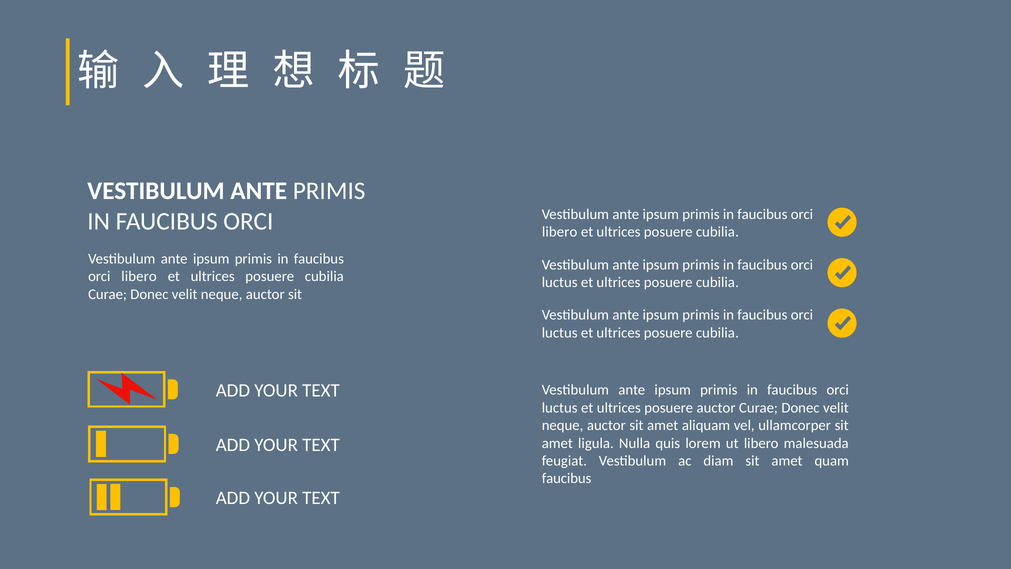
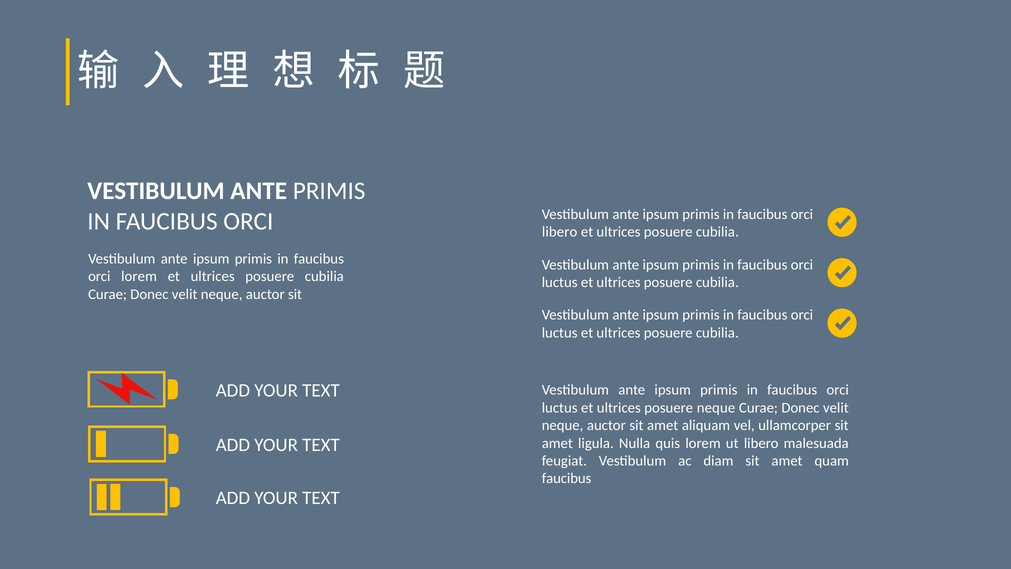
libero: libero -> lorem (139, 276)
posuere auctor: auctor -> neque (716, 408)
